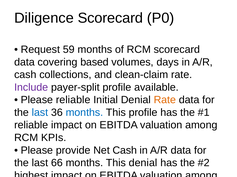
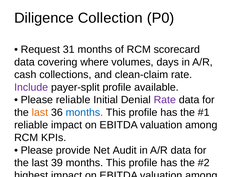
Diligence Scorecard: Scorecard -> Collection (110, 18)
59: 59 -> 31 (69, 50)
based: based -> where (94, 62)
Rate colour: orange -> purple (165, 100)
last colour: blue -> orange (40, 113)
Net Cash: Cash -> Audit (125, 151)
66: 66 -> 39 (57, 163)
denial: denial -> profile (143, 163)
